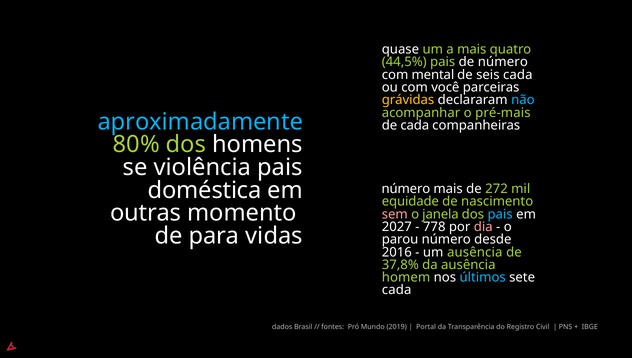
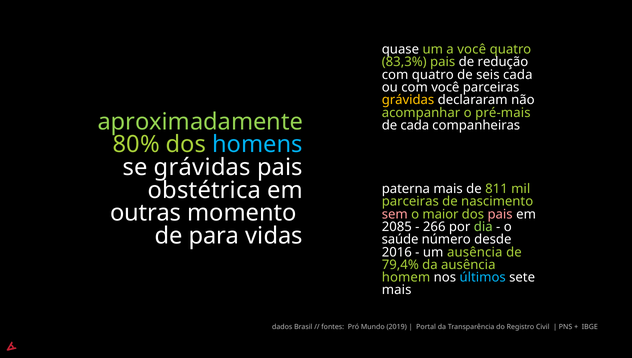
a mais: mais -> você (472, 49)
44,5%: 44,5% -> 83,3% (404, 62)
de número: número -> redução (503, 62)
com mental: mental -> quatro (433, 75)
não colour: light blue -> white (523, 100)
aproximadamente colour: light blue -> light green (200, 122)
homens colour: white -> light blue (258, 145)
se violência: violência -> grávidas (202, 167)
doméstica: doméstica -> obstétrica (204, 190)
número: número -> paterna (406, 189)
272: 272 -> 811 (497, 189)
equidade: equidade -> parceiras (410, 201)
janela: janela -> maior (440, 214)
pais colour: light blue -> pink (500, 214)
2027: 2027 -> 2085 (397, 227)
778: 778 -> 266 (434, 227)
dia colour: pink -> light green (483, 227)
parou: parou -> saúde (400, 239)
37,8%: 37,8% -> 79,4% (400, 265)
cada: cada -> mais (397, 290)
